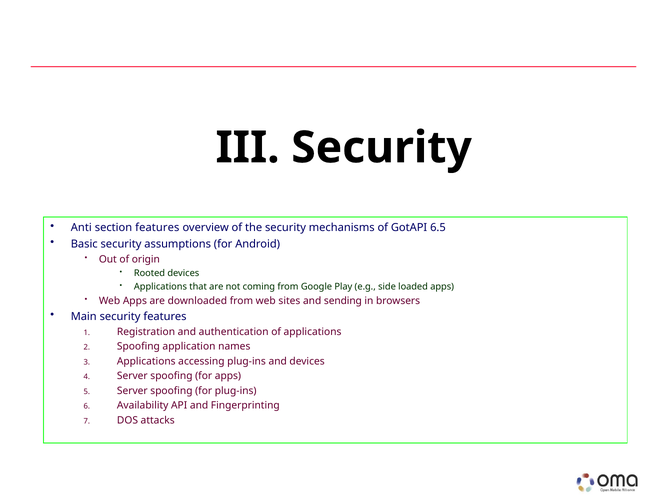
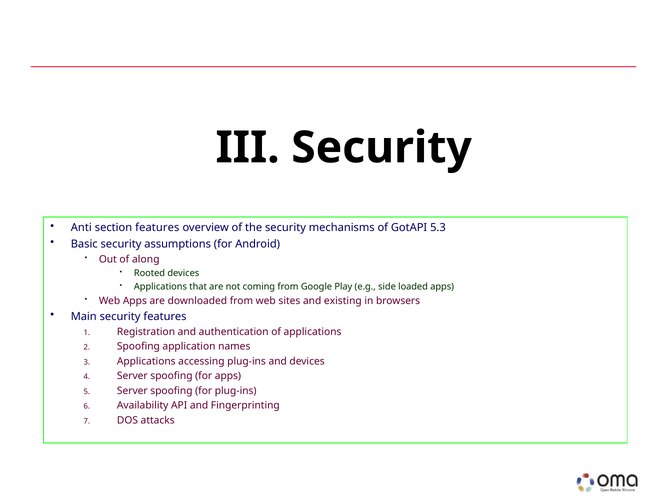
6.5: 6.5 -> 5.3 (438, 228)
origin: origin -> along (146, 259)
sending: sending -> existing (343, 301)
